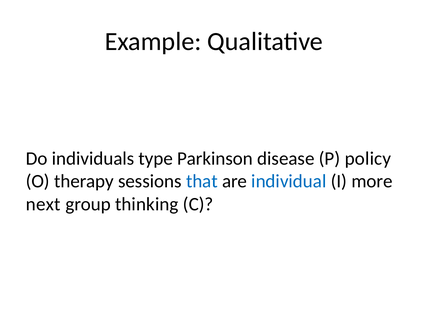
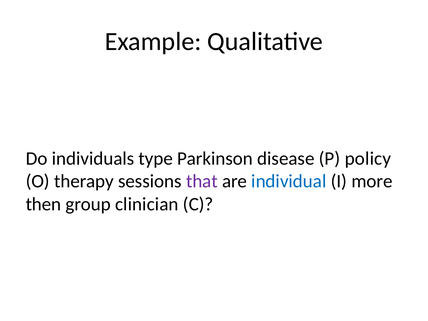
that colour: blue -> purple (202, 181)
next: next -> then (43, 204)
thinking: thinking -> clinician (147, 204)
